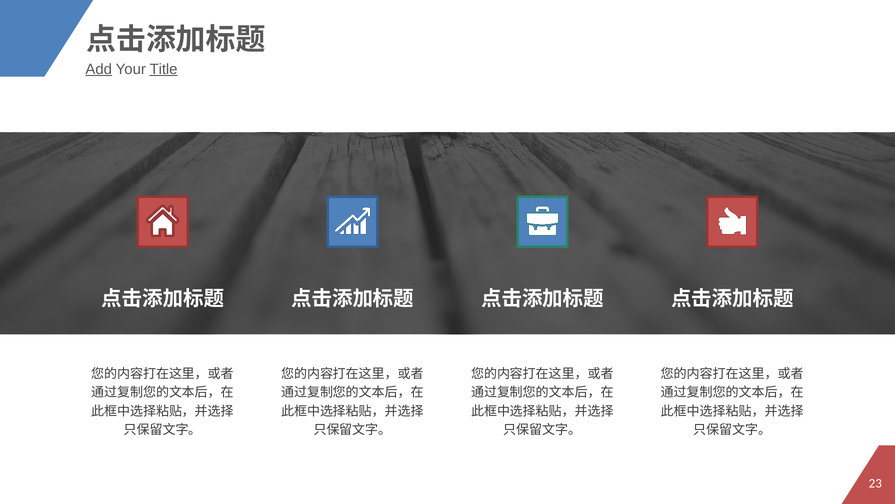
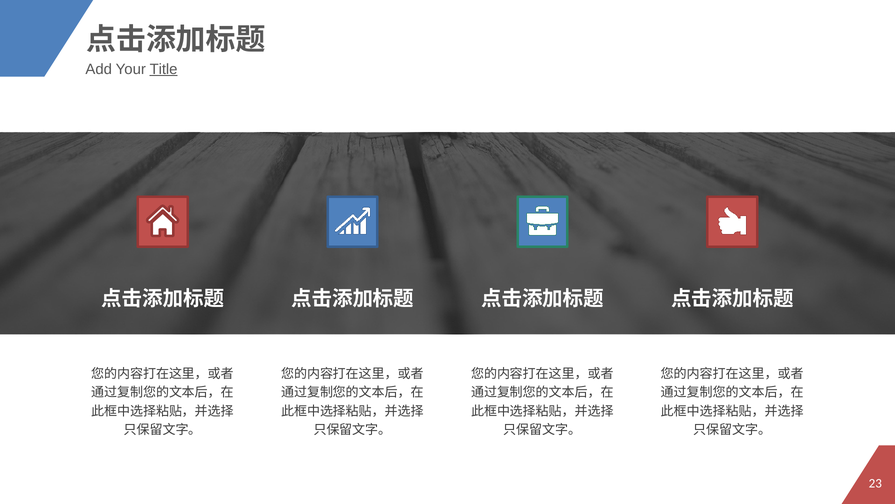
Add underline: present -> none (99, 69)
